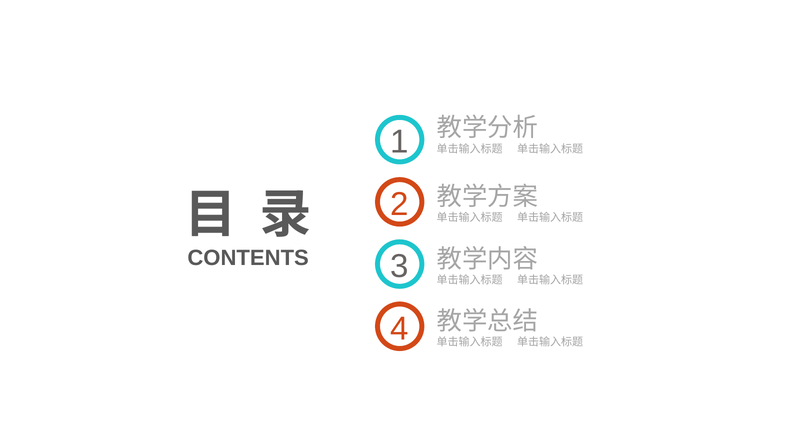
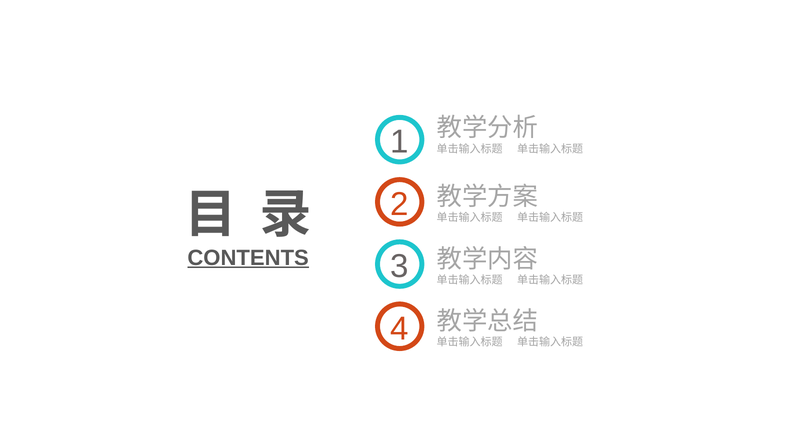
CONTENTS underline: none -> present (248, 258)
